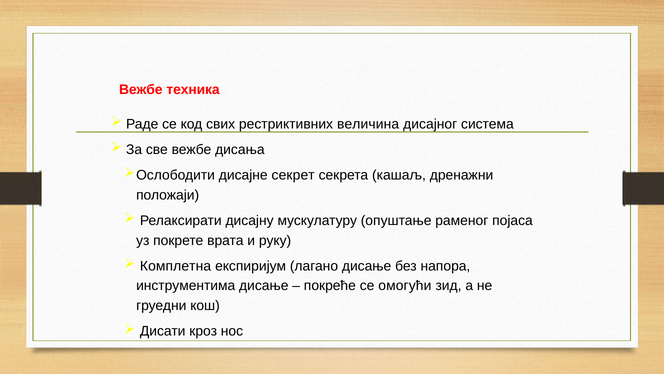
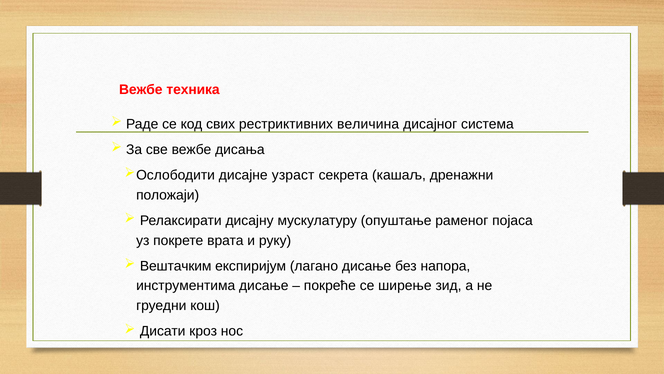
секрет: секрет -> узраст (293, 175)
Комплетна: Комплетна -> Вештачким (176, 266)
омогући: омогући -> ширење (405, 286)
